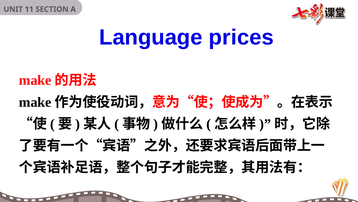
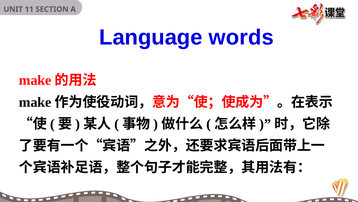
prices: prices -> words (241, 37)
